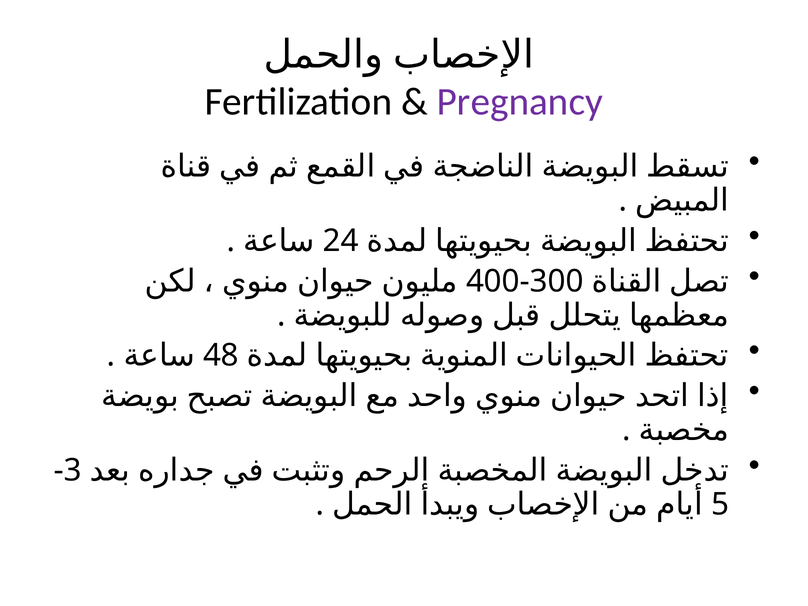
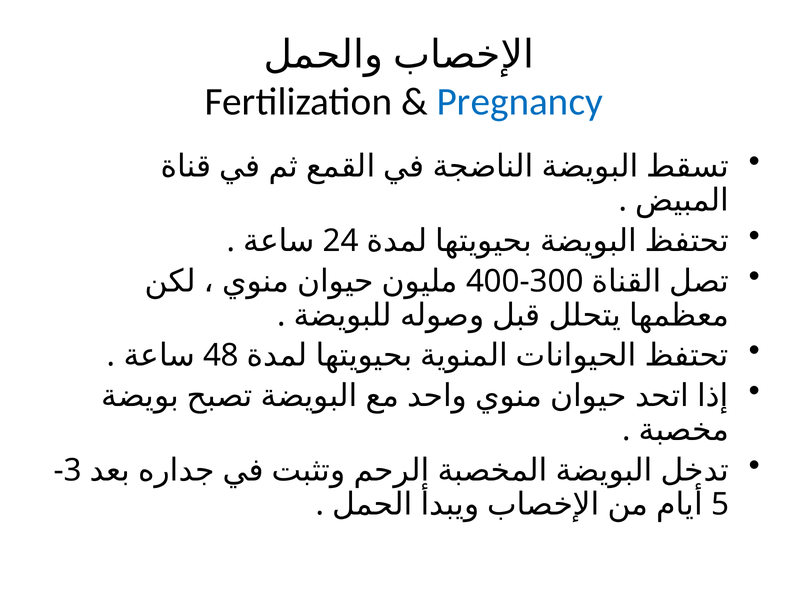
Pregnancy colour: purple -> blue (520, 102)
